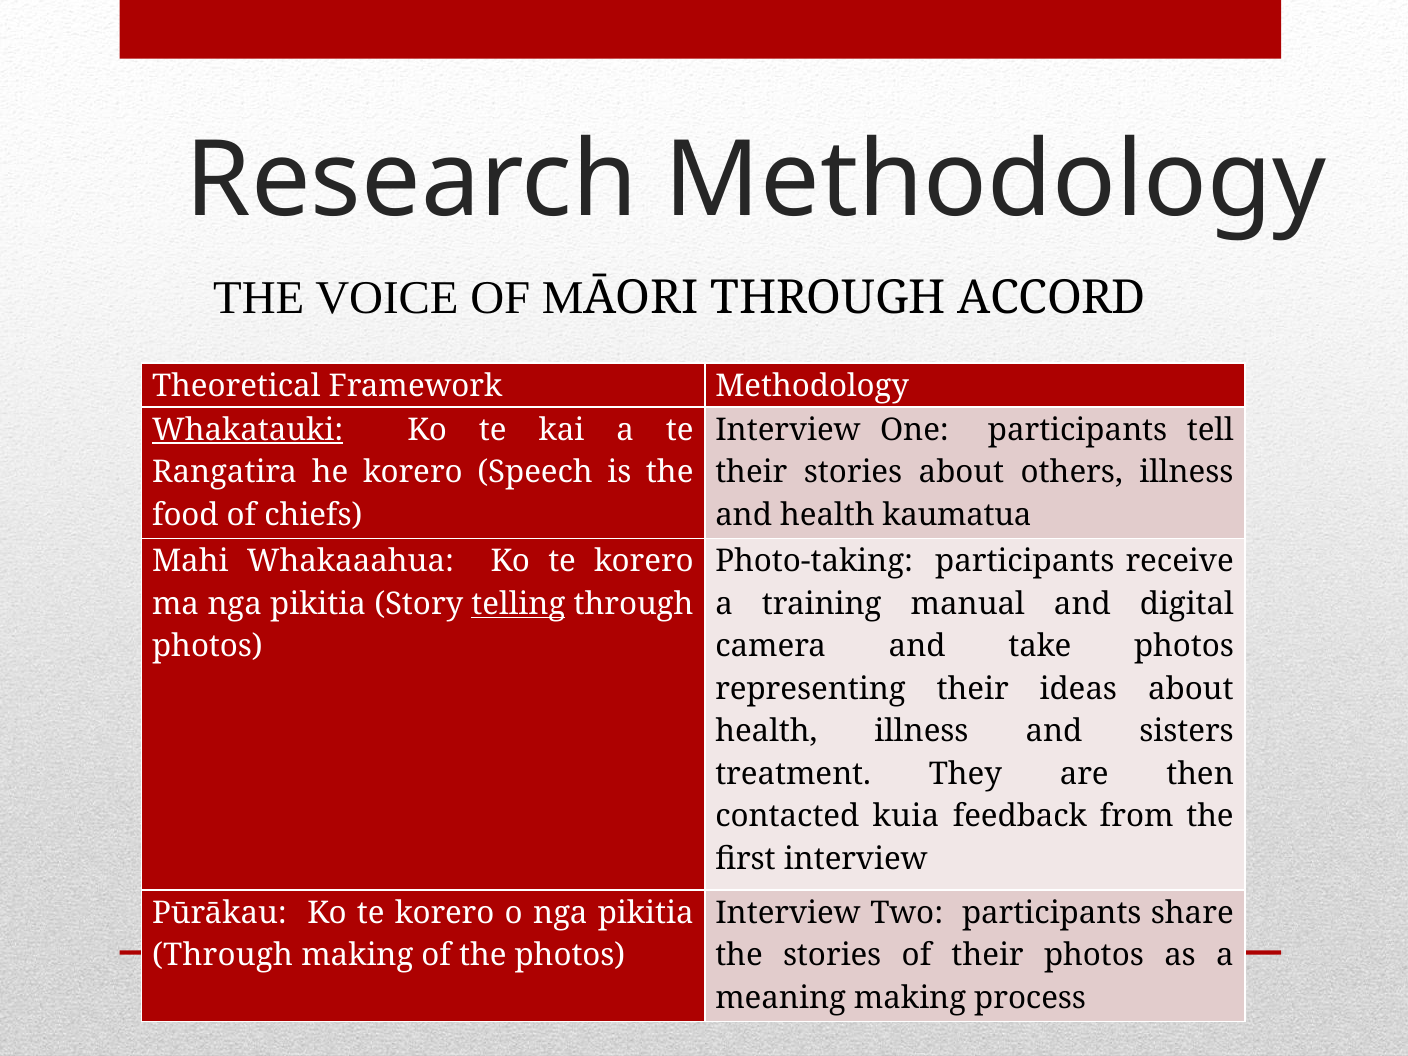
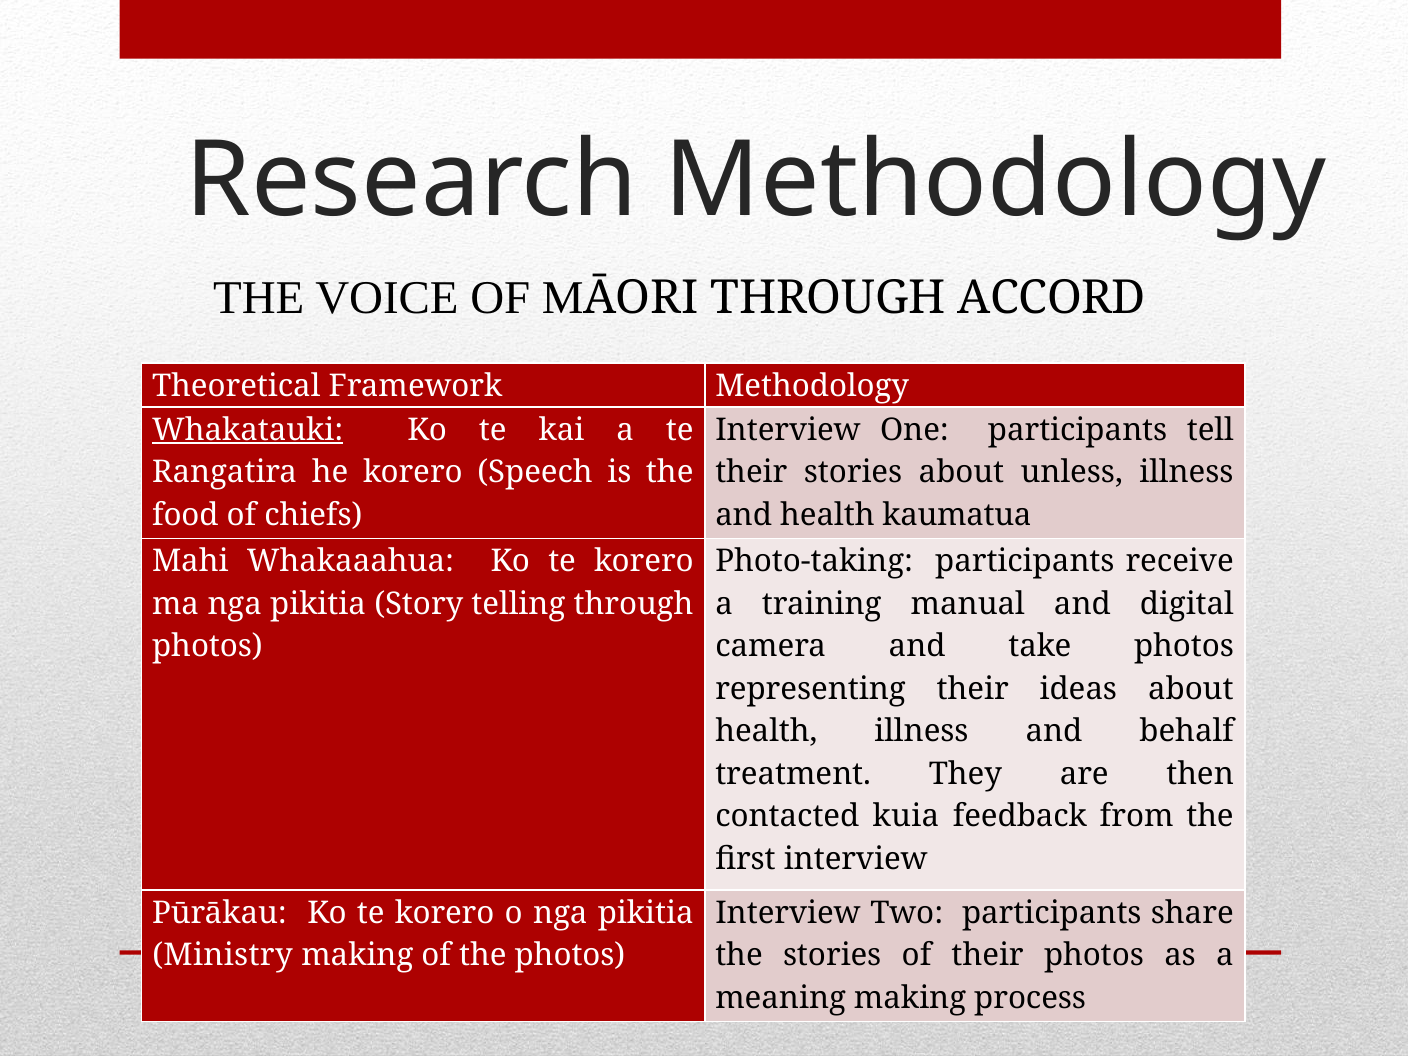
others: others -> unless (1072, 472)
telling underline: present -> none (518, 604)
sisters: sisters -> behalf (1187, 731)
Through: Through -> Ministry (223, 955)
